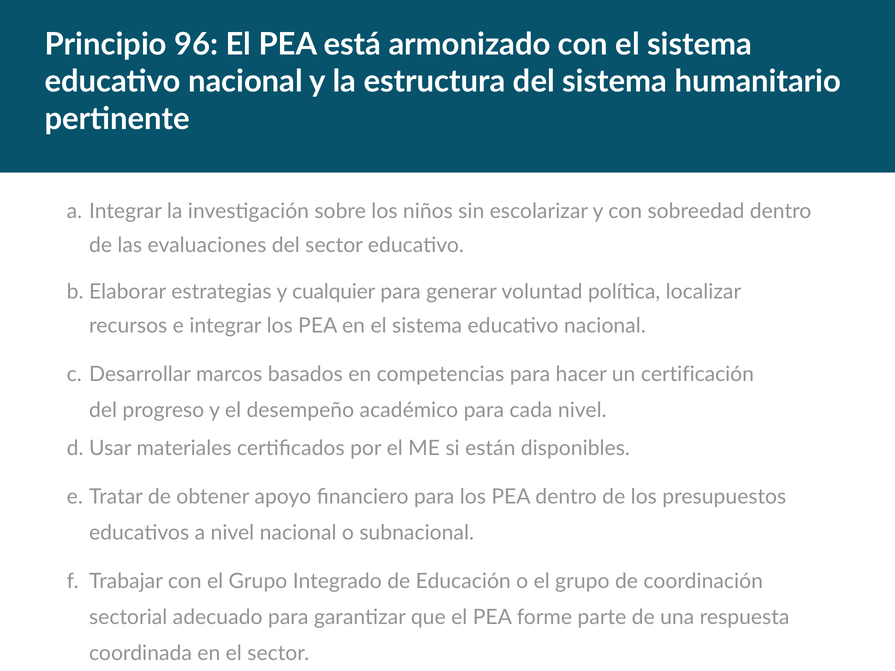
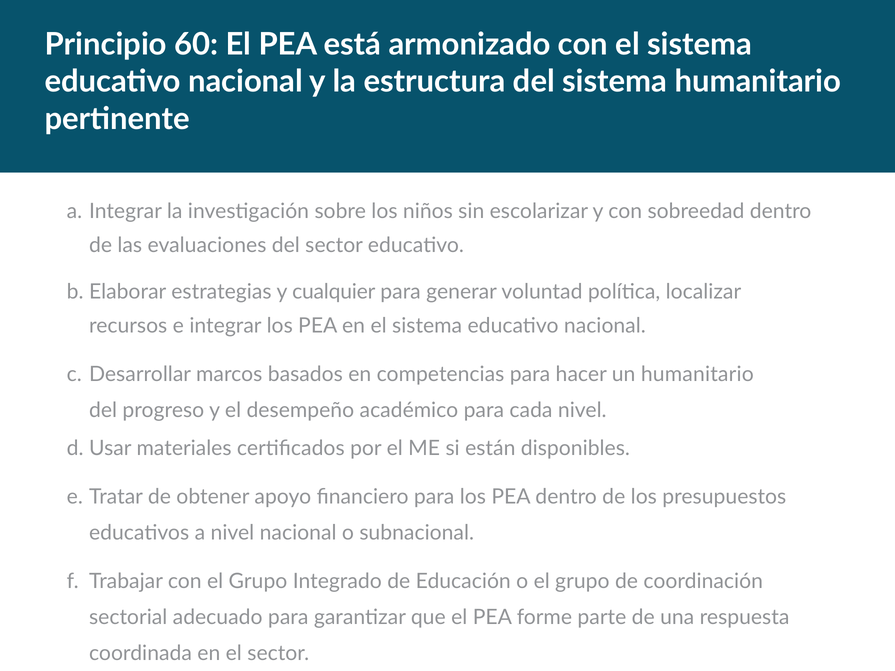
96: 96 -> 60 (196, 44)
un certificación: certificación -> humanitario (697, 374)
